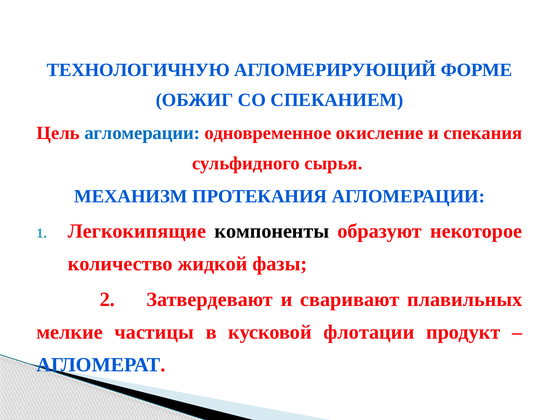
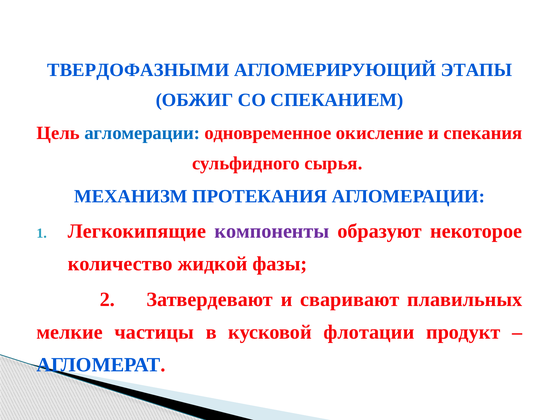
ТЕХНОЛОГИЧНУЮ: ТЕХНОЛОГИЧНУЮ -> ТВЕРДОФАЗНЫМИ (138, 70)
ФОРМЕ: ФОРМЕ -> ЭТАПЫ (476, 70)
компоненты colour: black -> purple (272, 231)
